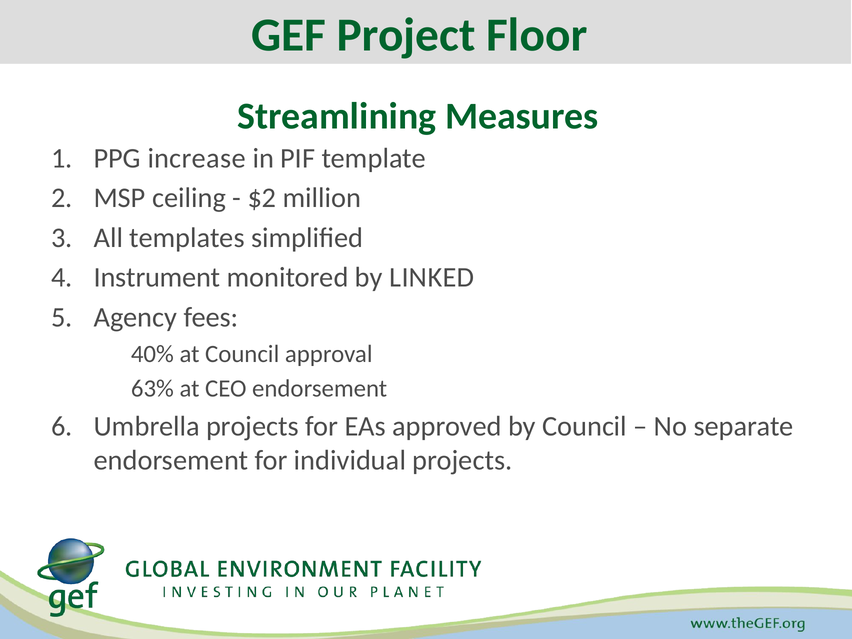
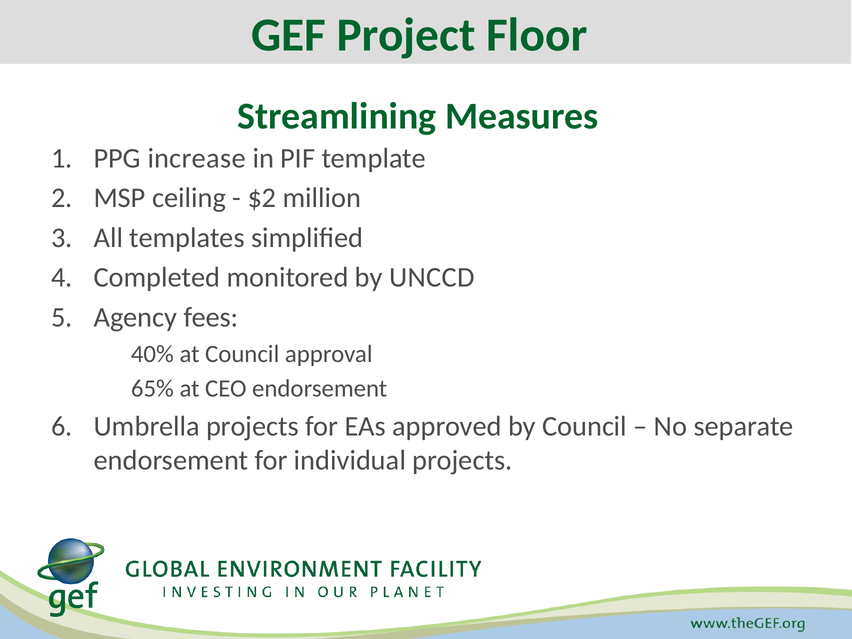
Instrument: Instrument -> Completed (157, 277)
LINKED: LINKED -> UNCCD (432, 277)
63%: 63% -> 65% (152, 389)
